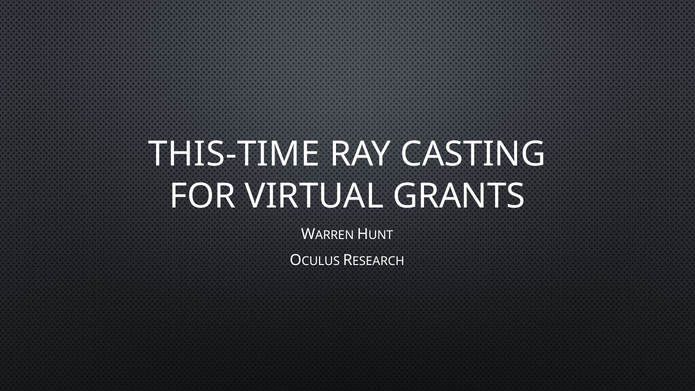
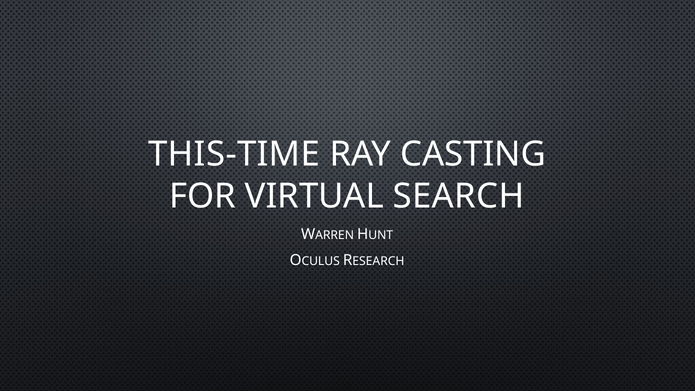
GRANTS: GRANTS -> SEARCH (459, 196)
